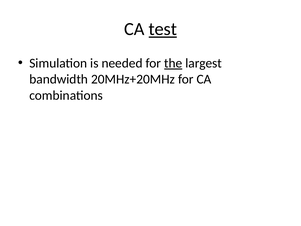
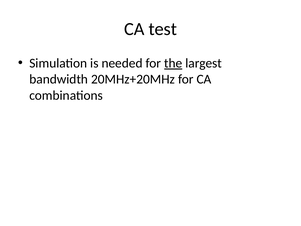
test underline: present -> none (163, 29)
